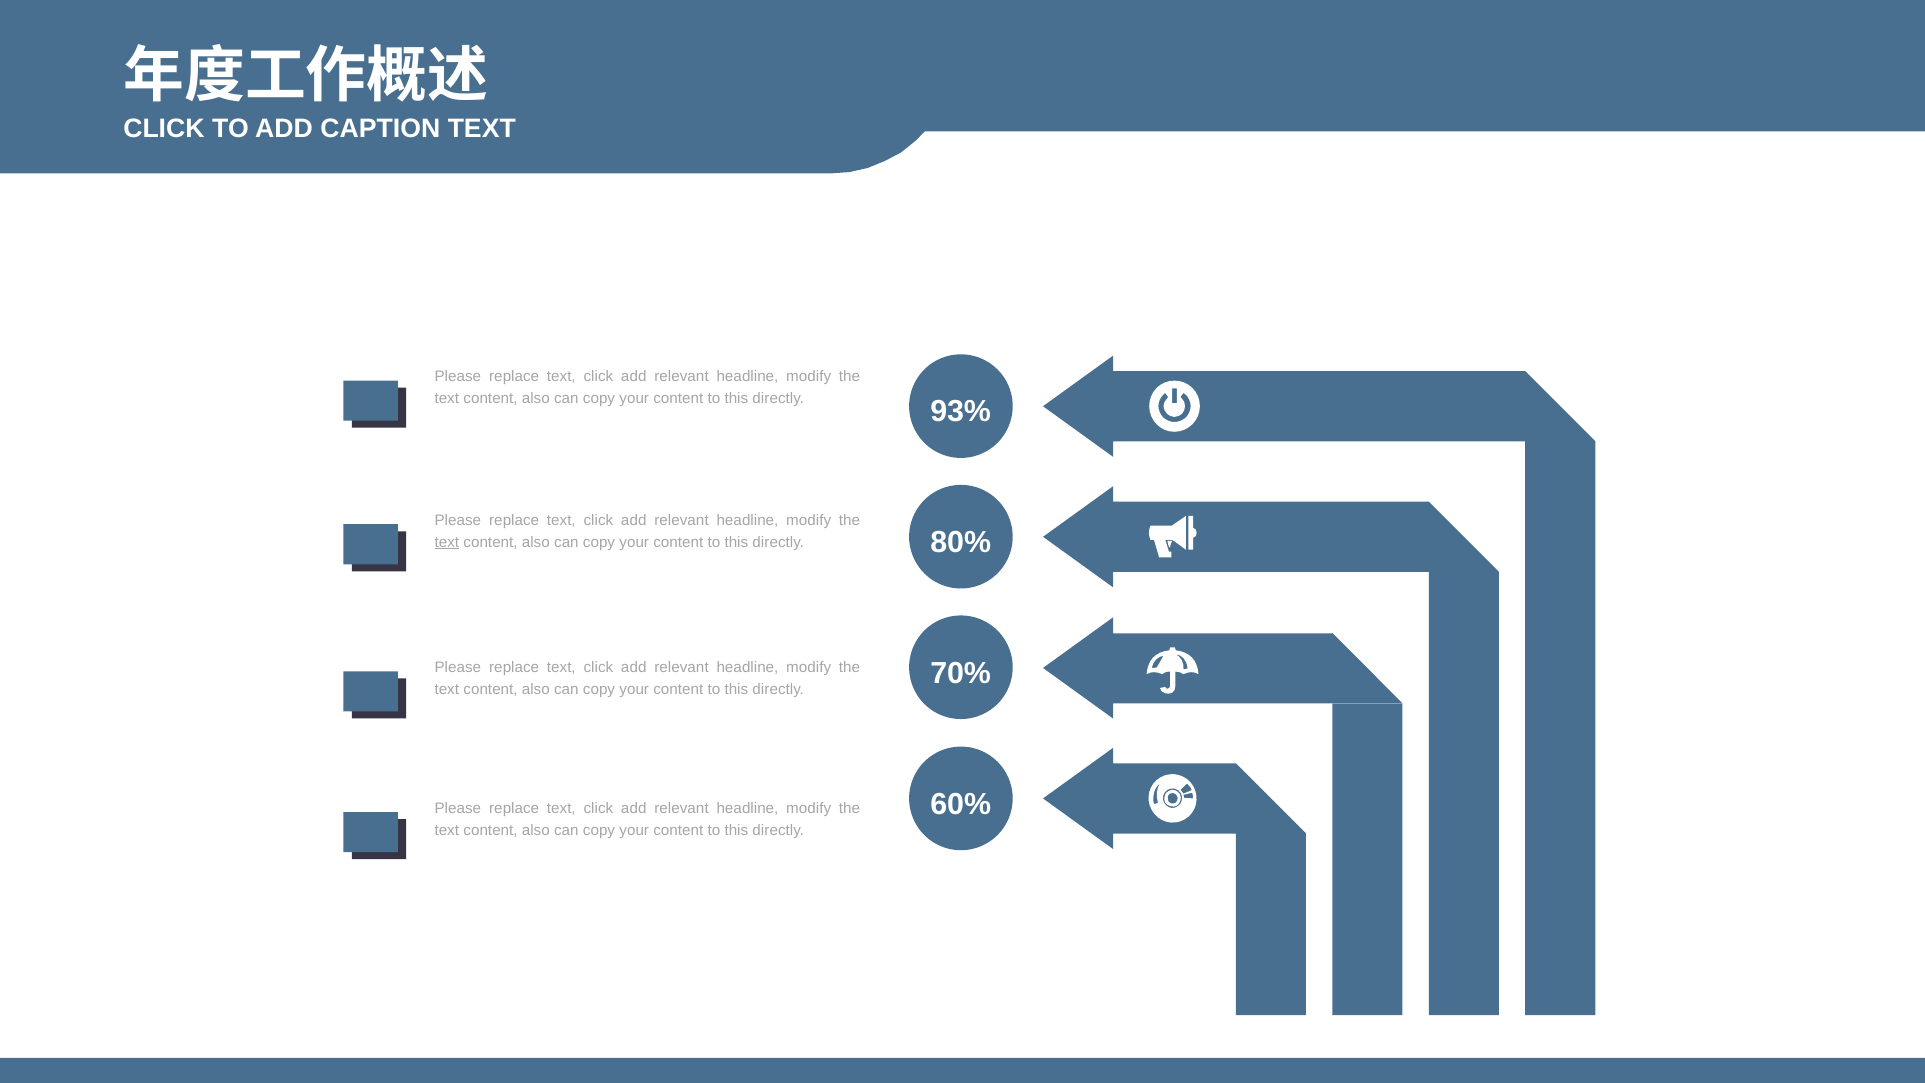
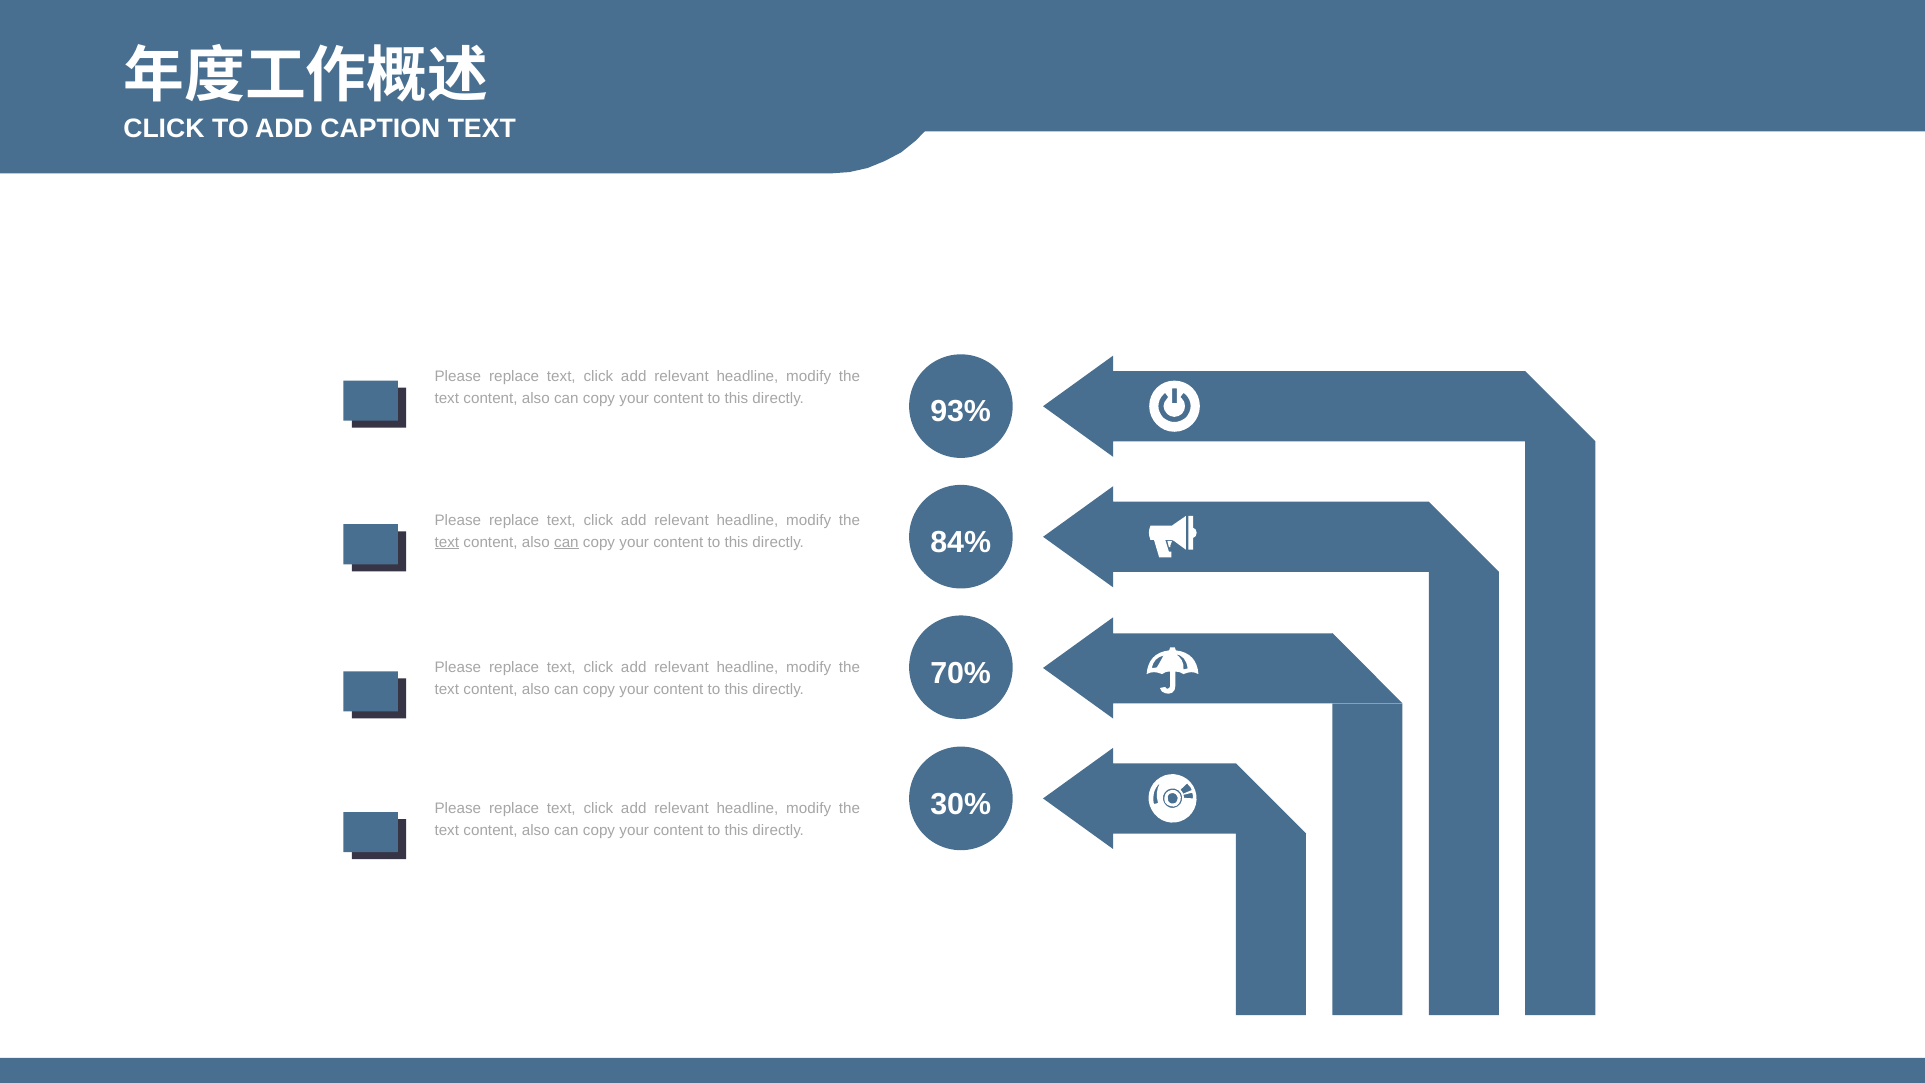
80%: 80% -> 84% (961, 542)
can underline: none -> present (566, 542)
60%: 60% -> 30% (961, 804)
